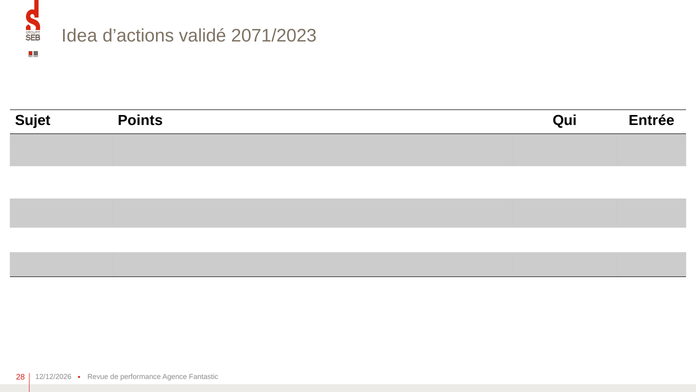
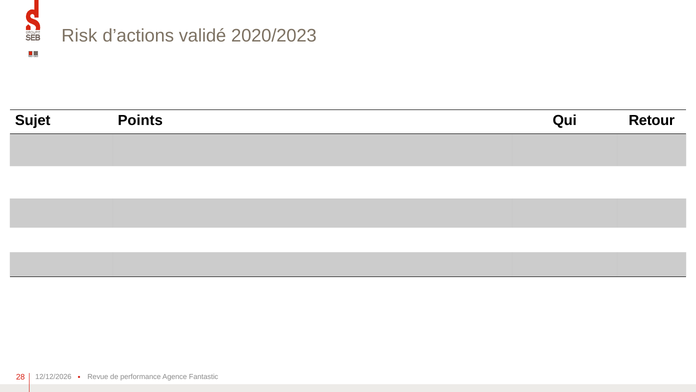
Idea: Idea -> Risk (79, 35)
2071/2023: 2071/2023 -> 2020/2023 (274, 35)
Entrée: Entrée -> Retour (652, 120)
